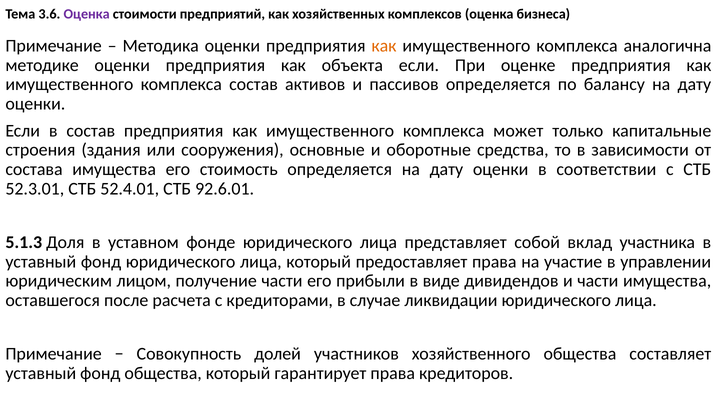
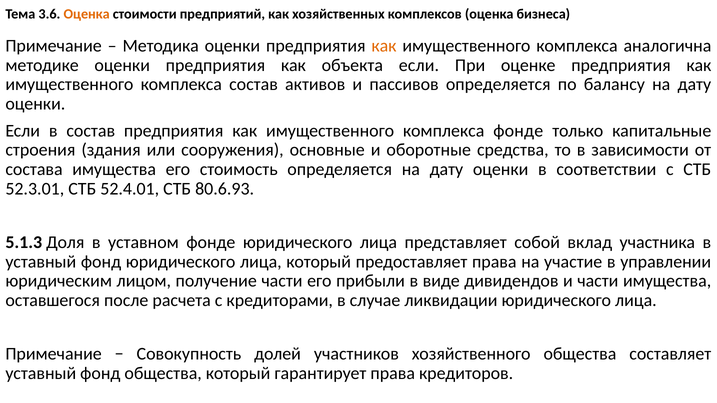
Оценка colour: purple -> orange (87, 14)
комплекса может: может -> фонде (518, 131)
92.6.01: 92.6.01 -> 80.6.93 (225, 189)
